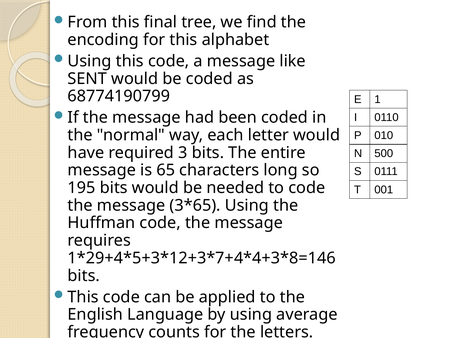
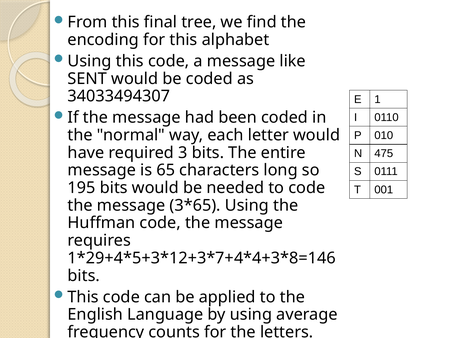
68774190799: 68774190799 -> 34033494307 (119, 96)
500: 500 -> 475 (384, 154)
